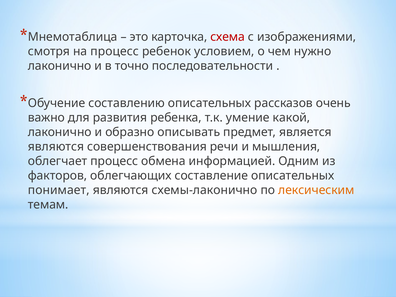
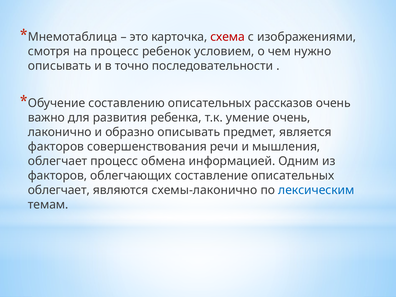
лаконично: лаконично -> описывать (60, 66)
умение какой: какой -> очень (292, 118)
являются: являются -> факторов (56, 147)
понимает: понимает -> облегчает (59, 190)
лексическим colour: orange -> blue (316, 190)
